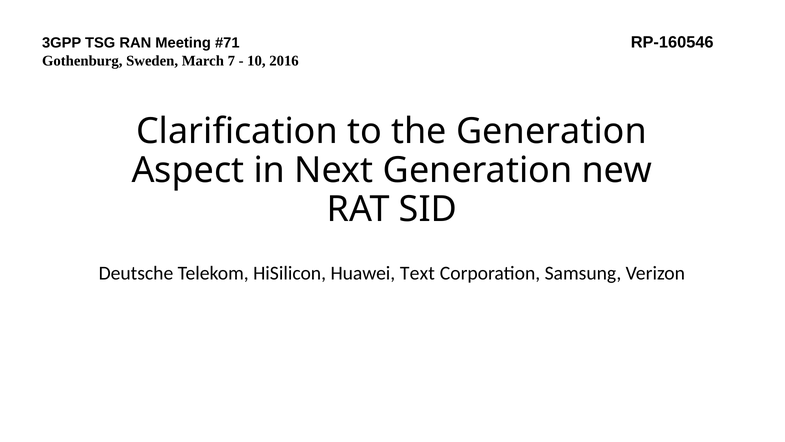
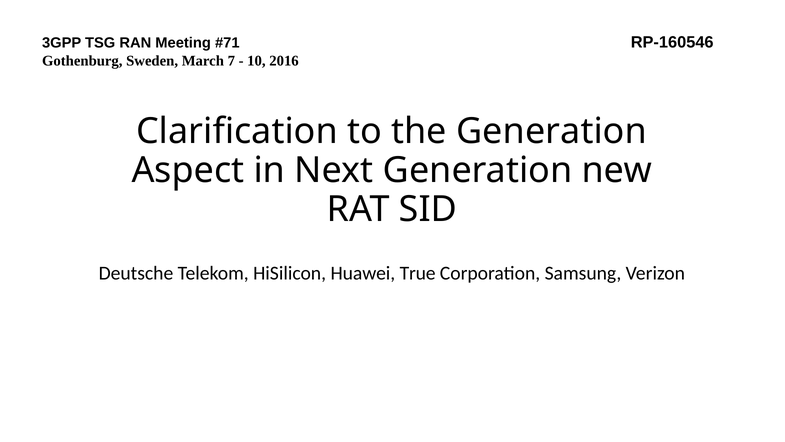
Text: Text -> True (418, 273)
